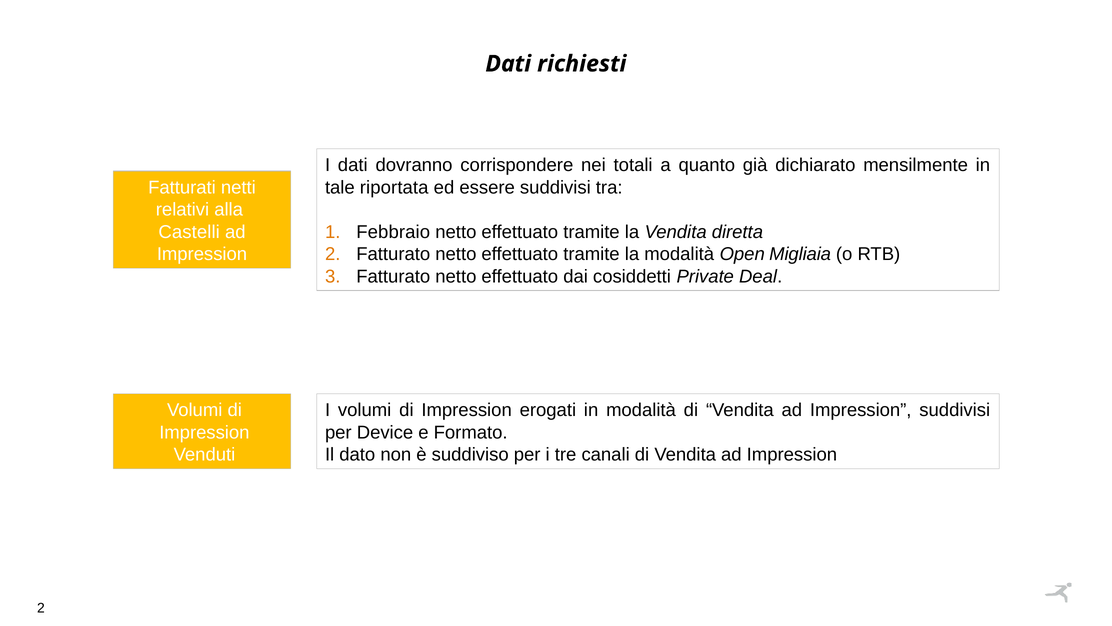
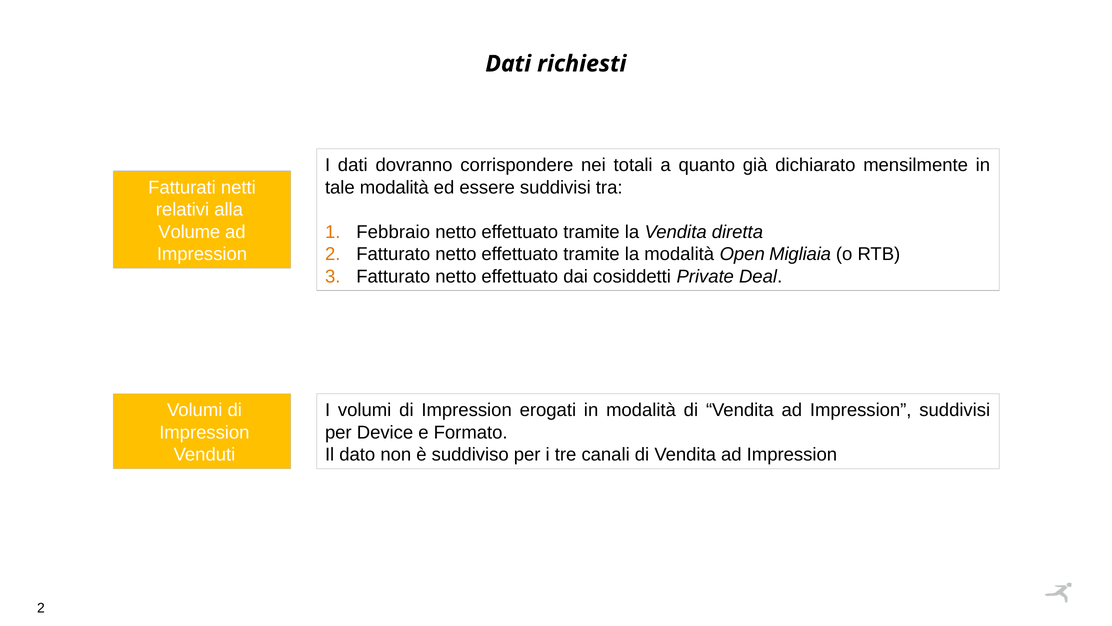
tale riportata: riportata -> modalità (394, 187)
Castelli: Castelli -> Volume (189, 232)
